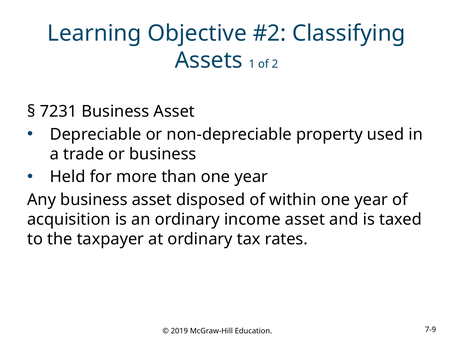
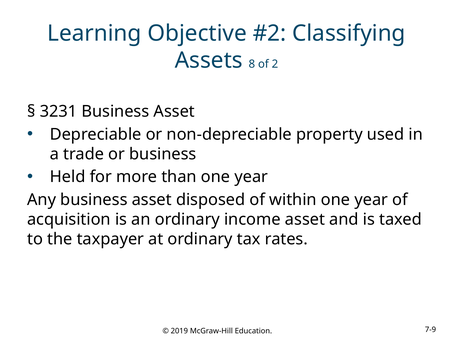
1: 1 -> 8 (252, 64)
7231: 7231 -> 3231 (59, 111)
